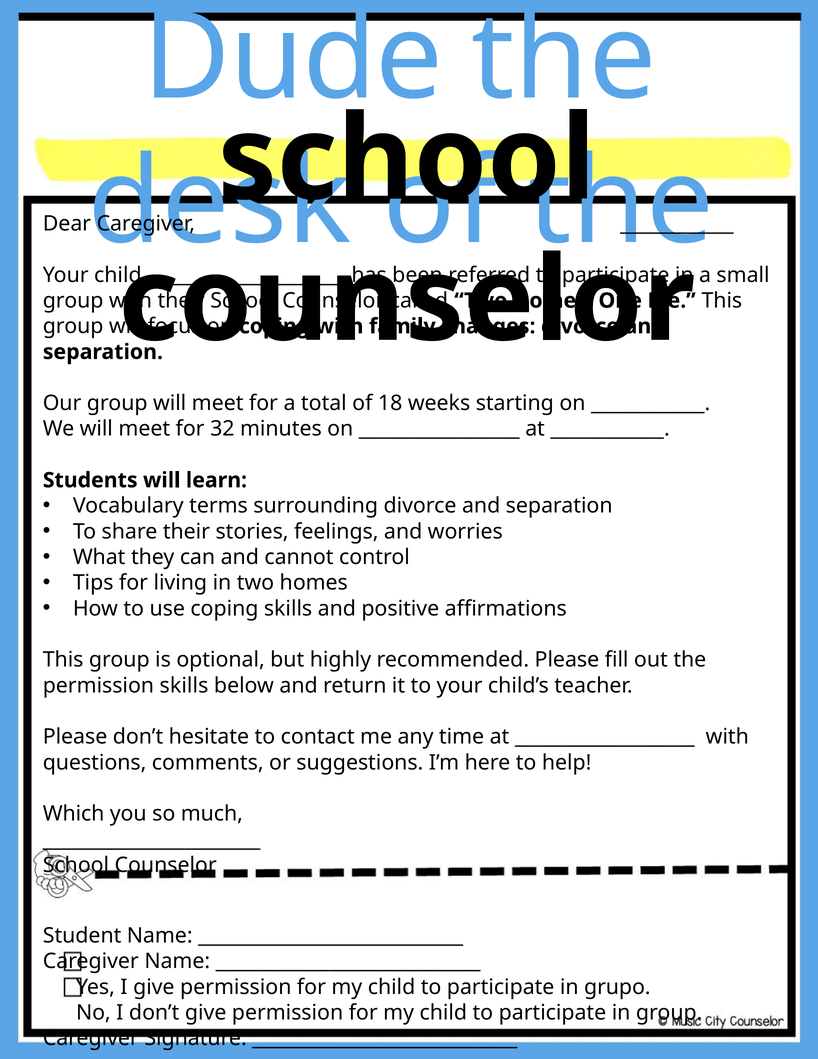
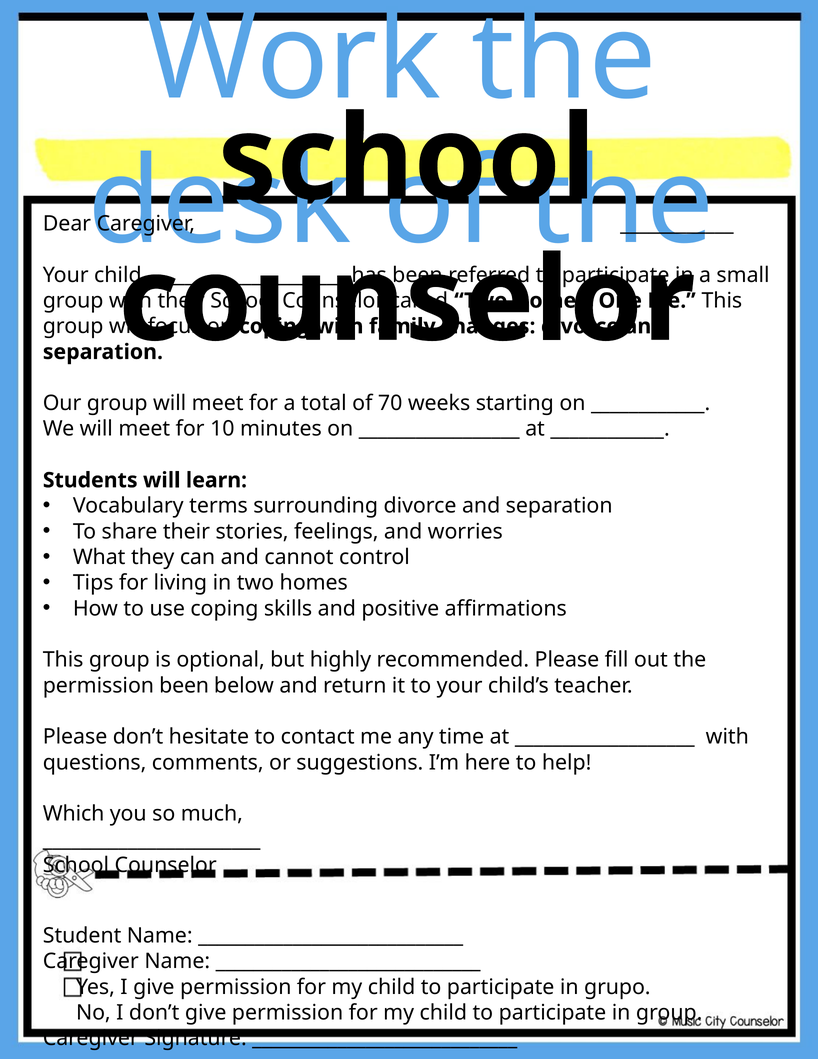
Dude: Dude -> Work (293, 58)
18: 18 -> 70 (390, 403)
32: 32 -> 10 (222, 429)
permission skills: skills -> been (184, 685)
